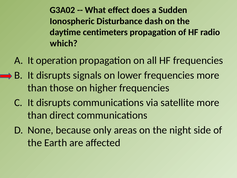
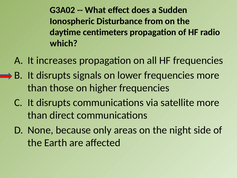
dash: dash -> from (154, 21)
operation: operation -> increases (56, 60)
